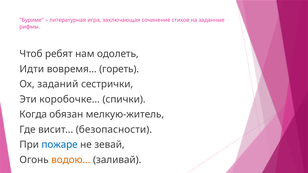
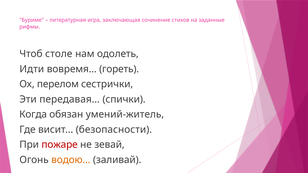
ребят: ребят -> столе (59, 54)
заданий: заданий -> перелом (58, 84)
коробочке…: коробочке… -> передавая… (70, 99)
мелкую-житель: мелкую-житель -> умений-житель (125, 115)
пожаре colour: blue -> red (60, 145)
